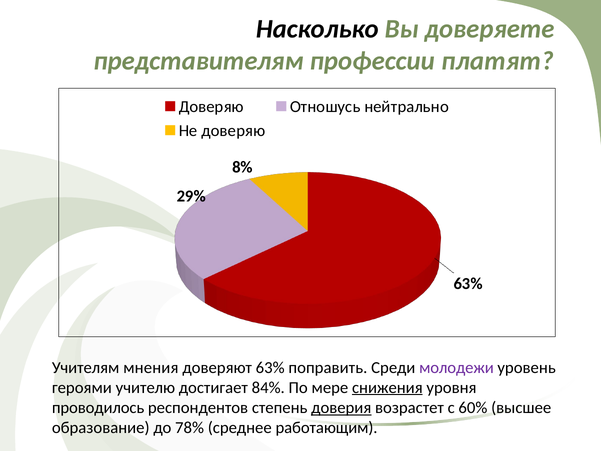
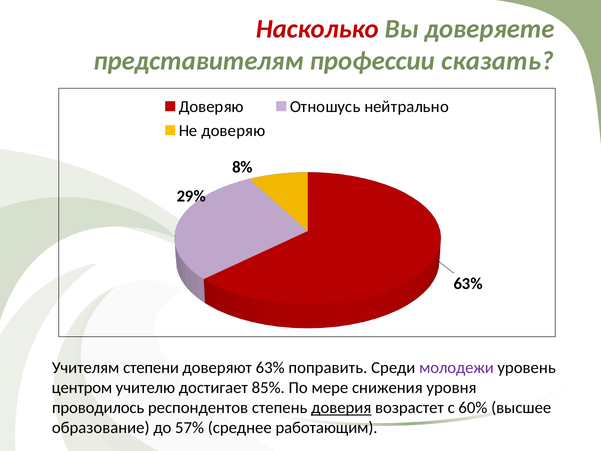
Насколько colour: black -> red (317, 29)
платят: платят -> сказать (497, 61)
мнения: мнения -> степени (151, 367)
героями: героями -> центром (82, 387)
84%: 84% -> 85% (268, 387)
снижения underline: present -> none (387, 387)
78%: 78% -> 57% (190, 427)
